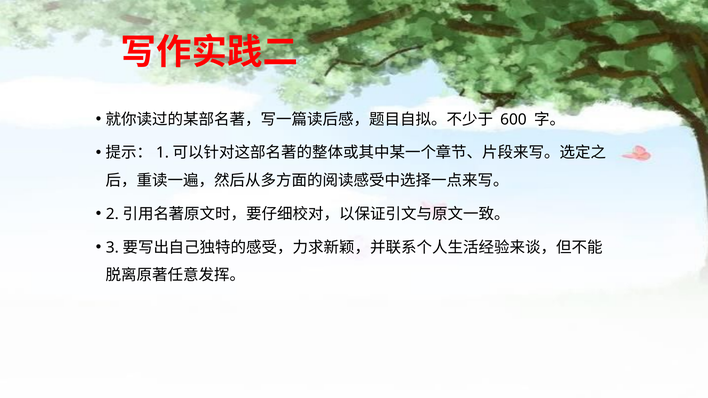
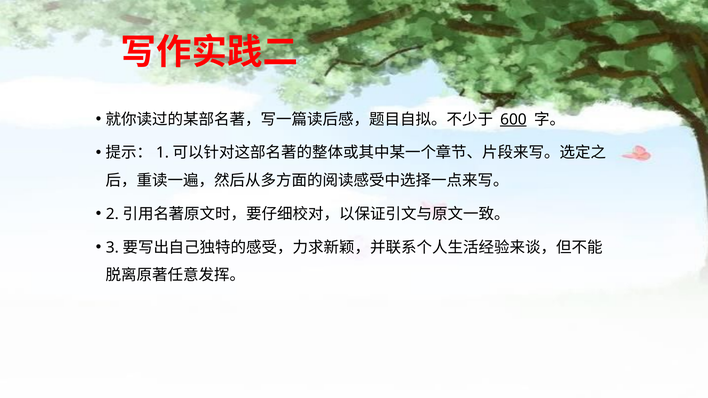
600 underline: none -> present (513, 120)
